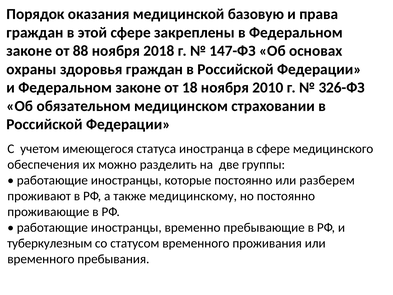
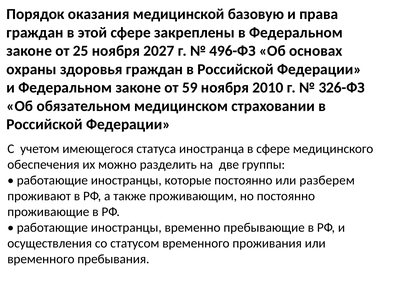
88: 88 -> 25 (81, 51)
2018: 2018 -> 2027 (159, 51)
147-ФЗ: 147-ФЗ -> 496-ФЗ (233, 51)
18: 18 -> 59 (190, 88)
медицинскому: медицинскому -> проживающим (193, 196)
туберкулезным: туберкулезным -> осуществления (50, 243)
